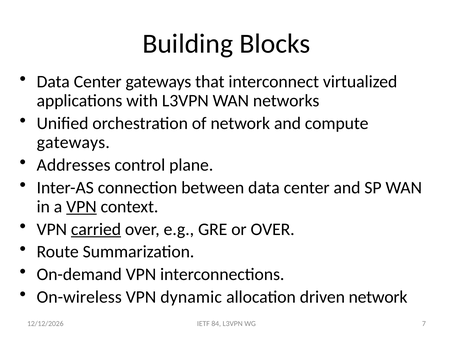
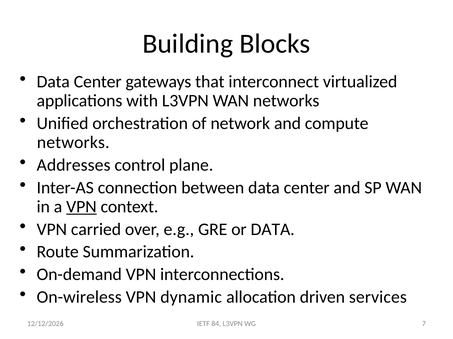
gateways: gateways -> networks (73, 143)
carried underline: present -> none (96, 230)
or OVER: OVER -> DATA (273, 230)
driven network: network -> services (378, 298)
